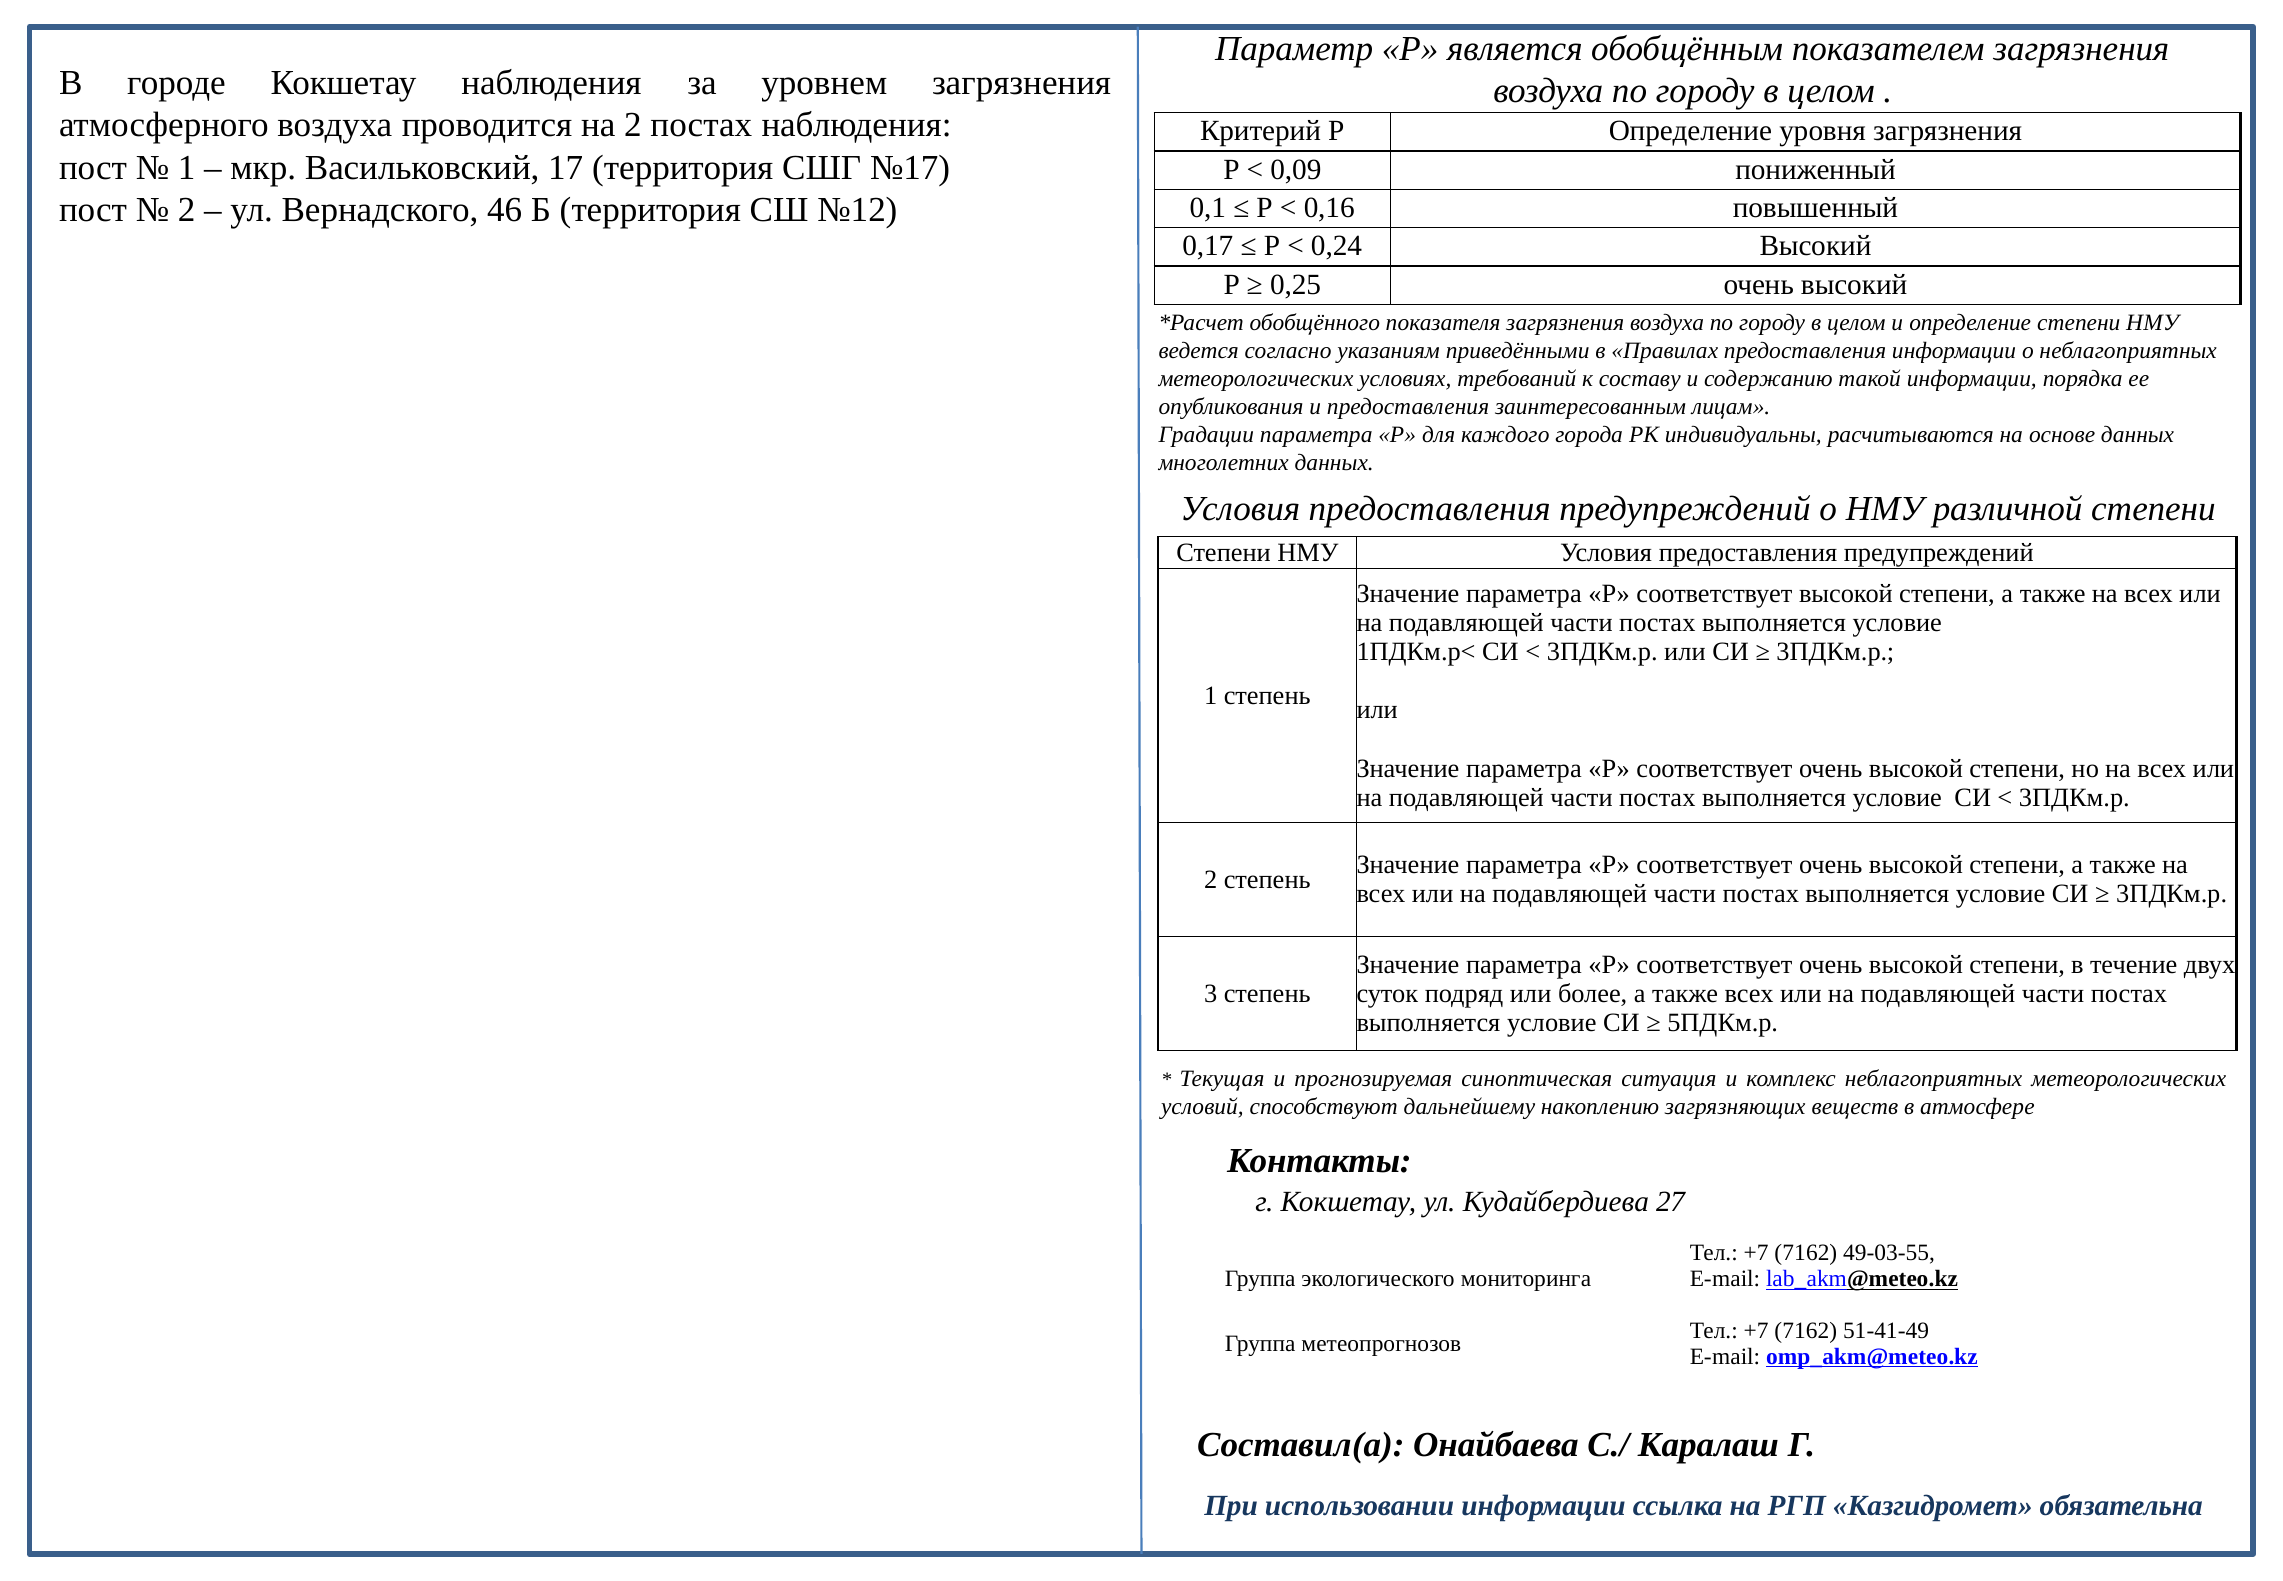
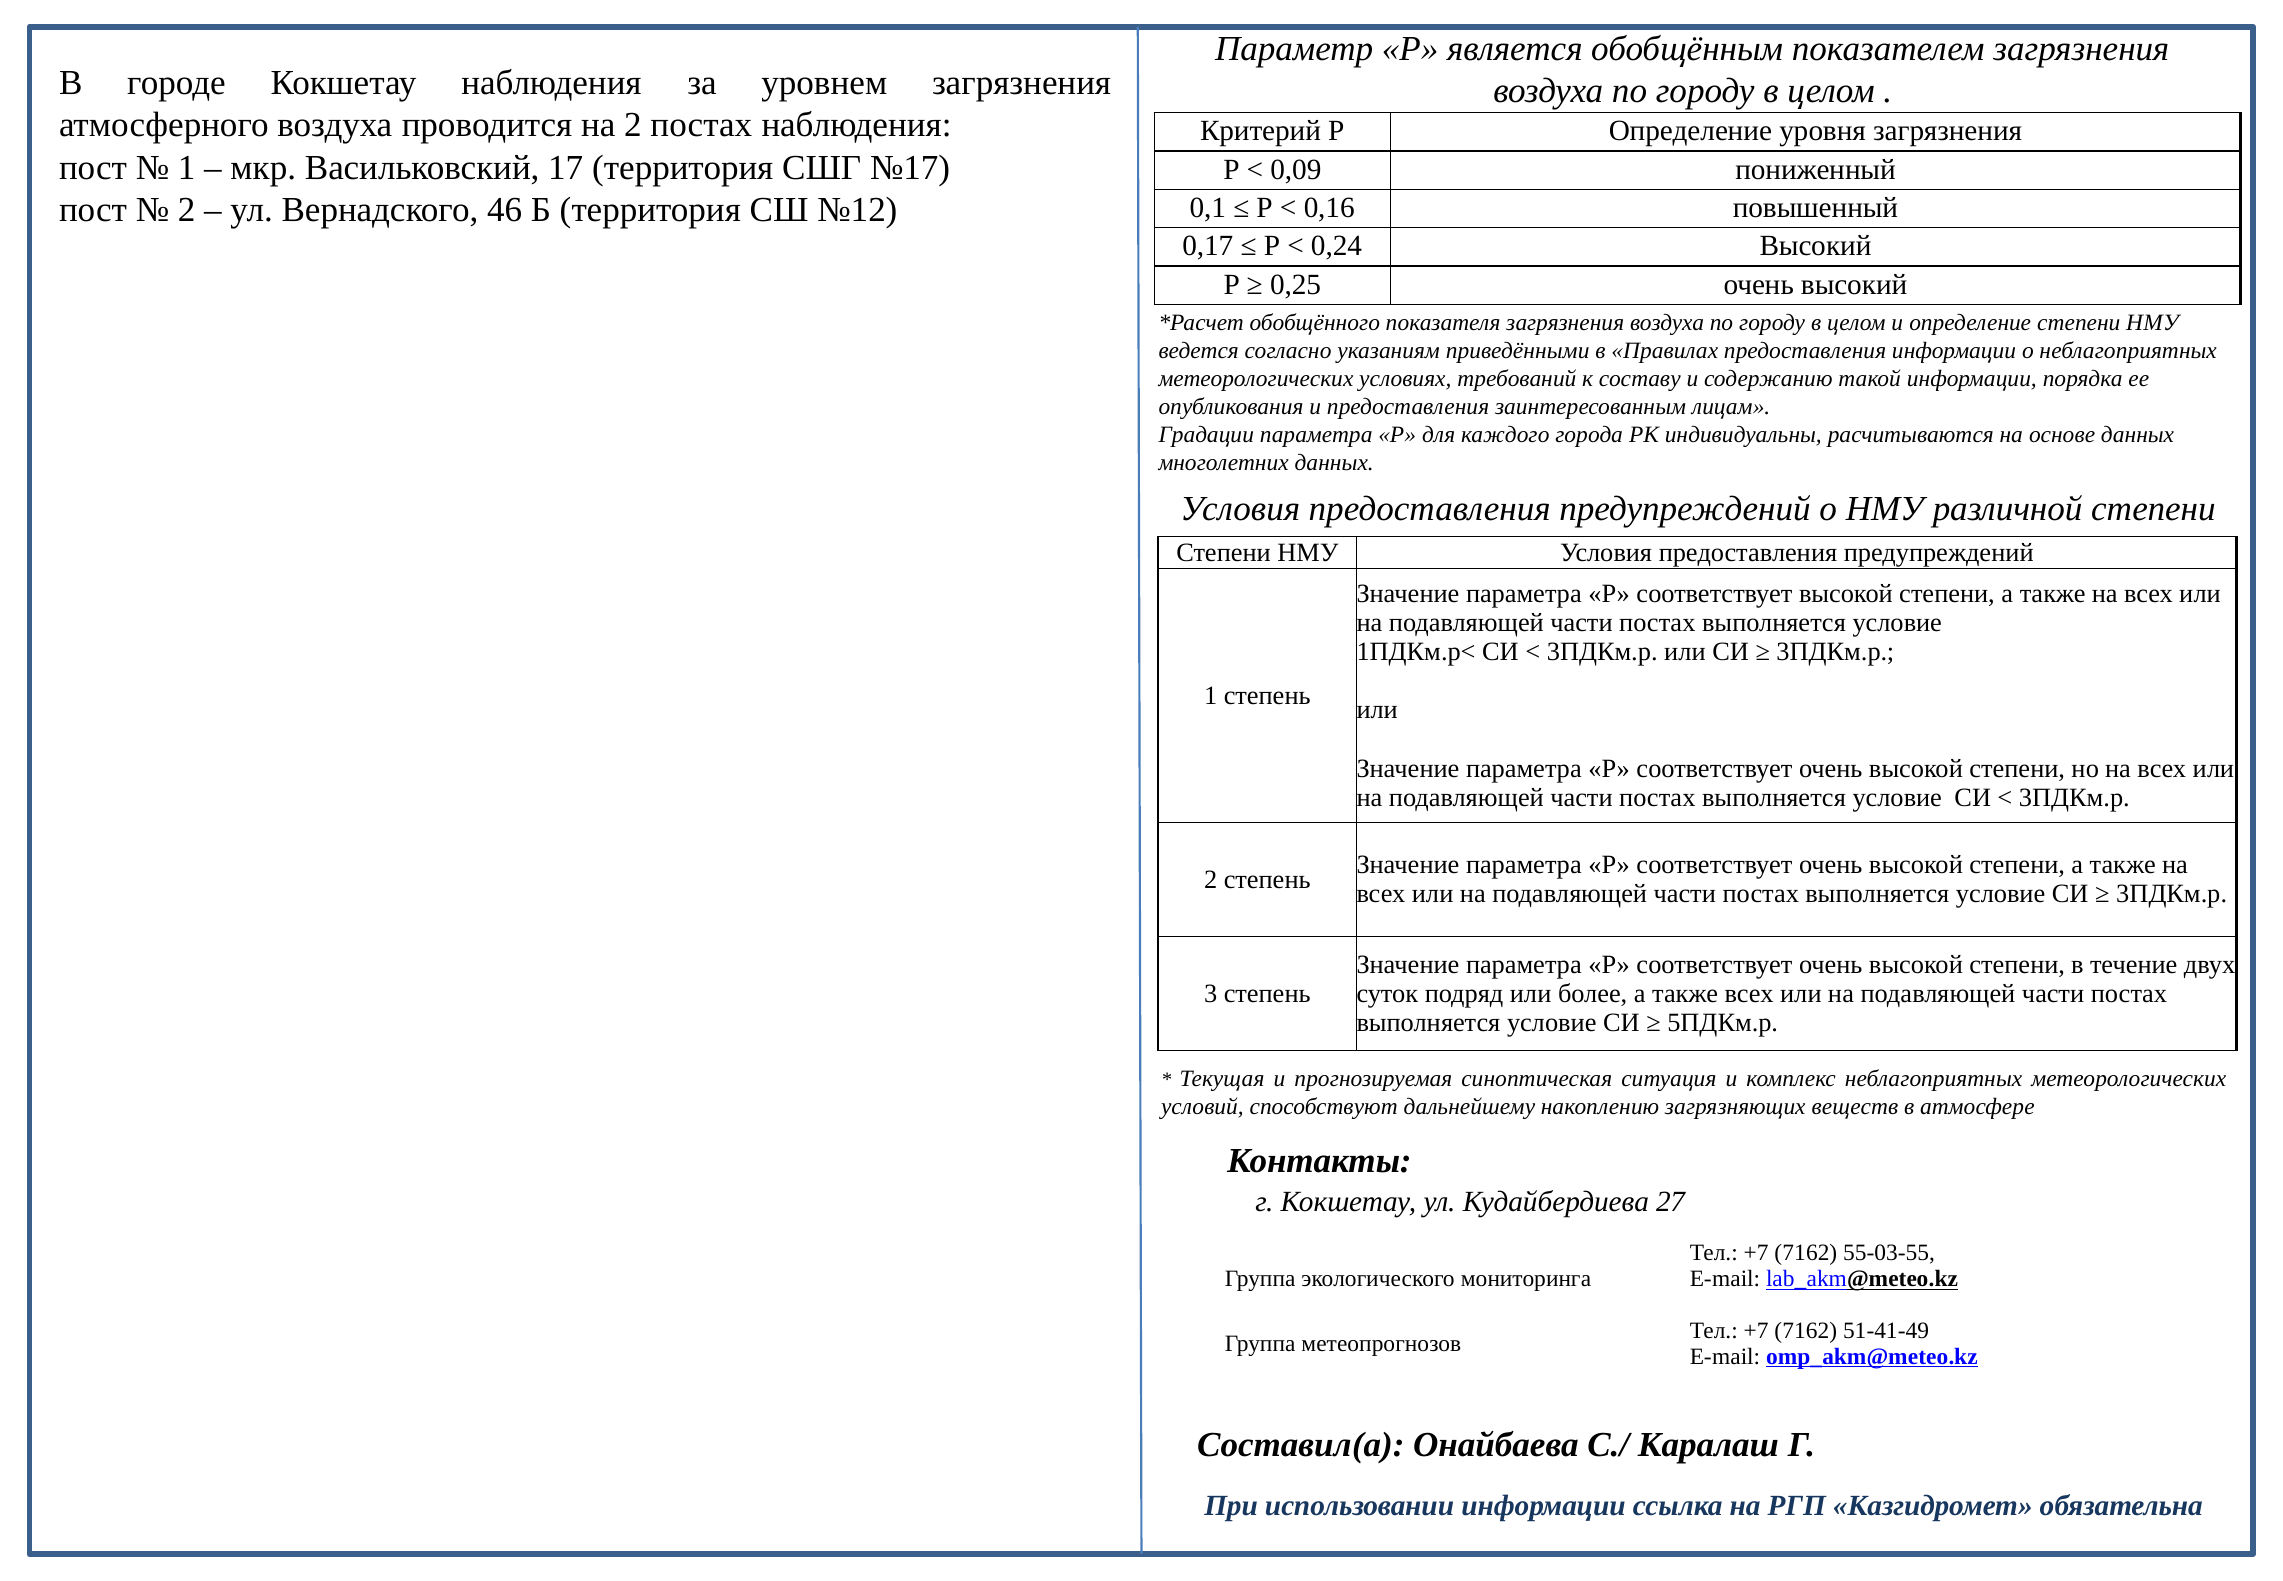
49-03-55: 49-03-55 -> 55-03-55 (1889, 1253)
